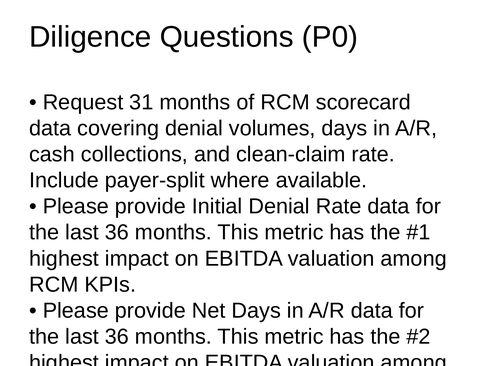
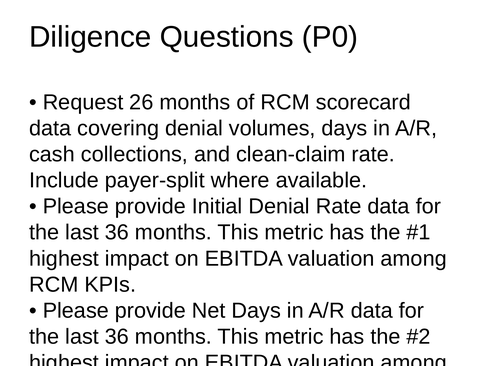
31: 31 -> 26 (141, 102)
